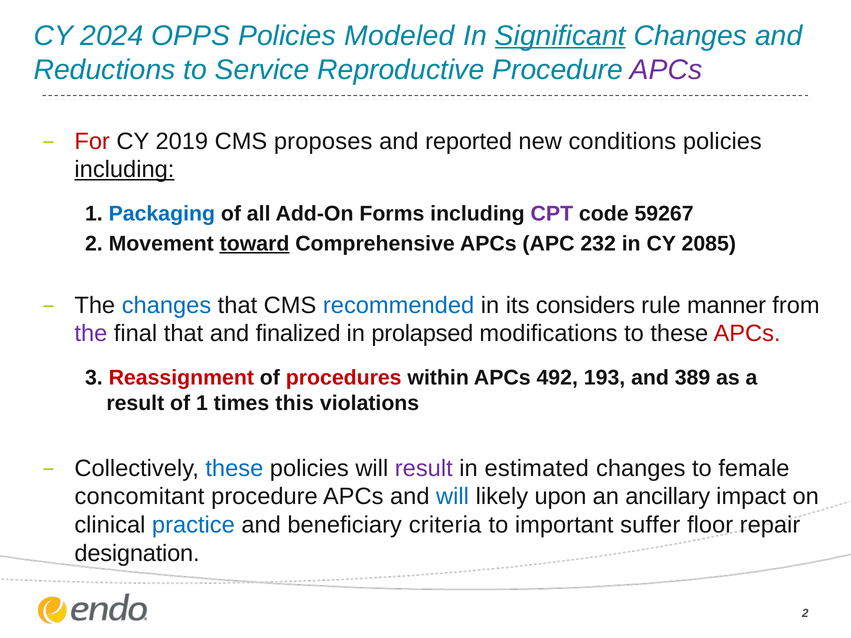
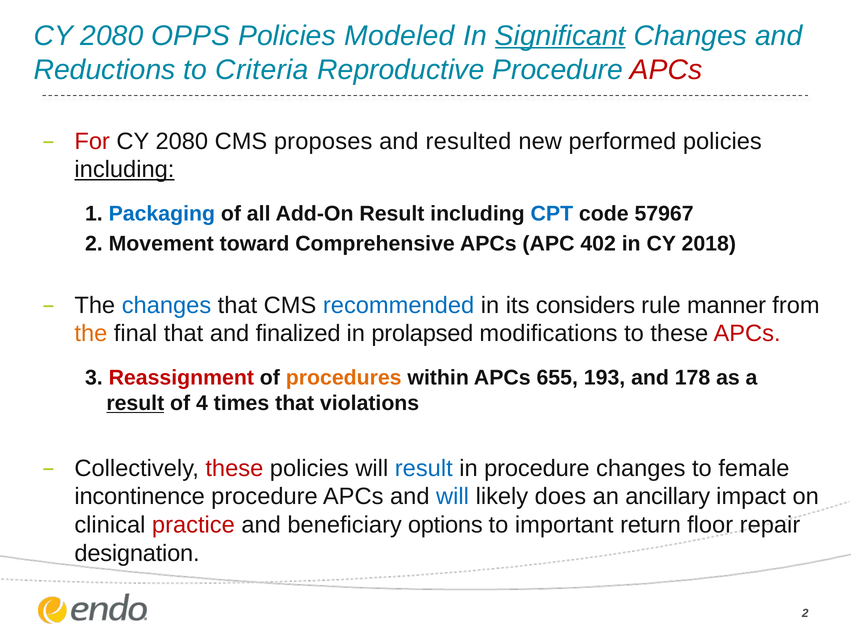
2024: 2024 -> 2080 (112, 36)
Service: Service -> Criteria (262, 70)
APCs colour: purple -> red (666, 70)
2019: 2019 -> 2080 (182, 141)
reported: reported -> resulted (468, 141)
conditions: conditions -> performed (622, 141)
Add-On Forms: Forms -> Result (392, 214)
CPT colour: purple -> blue (552, 214)
59267: 59267 -> 57967 (664, 214)
toward underline: present -> none (255, 244)
232: 232 -> 402 (598, 244)
2085: 2085 -> 2018 (709, 244)
the colour: purple -> orange (91, 334)
procedures colour: red -> orange (344, 378)
492: 492 -> 655 (557, 378)
389: 389 -> 178 (693, 378)
result underline: none -> present (135, 403)
of 1: 1 -> 4 (202, 403)
times this: this -> that (295, 403)
these colour: blue -> red (234, 468)
result colour: purple -> blue (424, 468)
in estimated: estimated -> procedure (537, 468)
concomitant: concomitant -> incontinence (140, 497)
upon: upon -> does (560, 497)
practice colour: blue -> red (193, 525)
criteria: criteria -> options (445, 525)
suffer: suffer -> return (650, 525)
